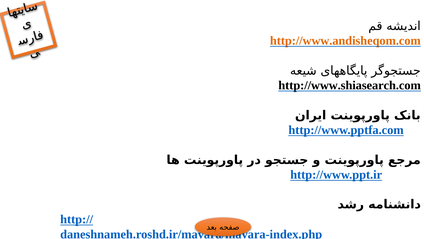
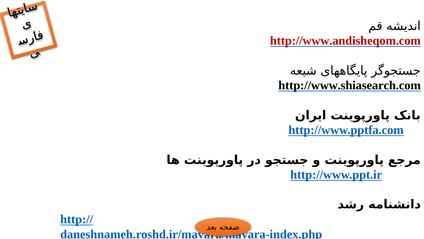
http://www.andisheqom.com colour: orange -> red (345, 41)
